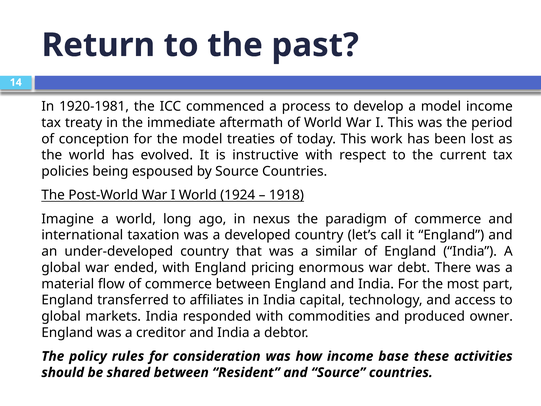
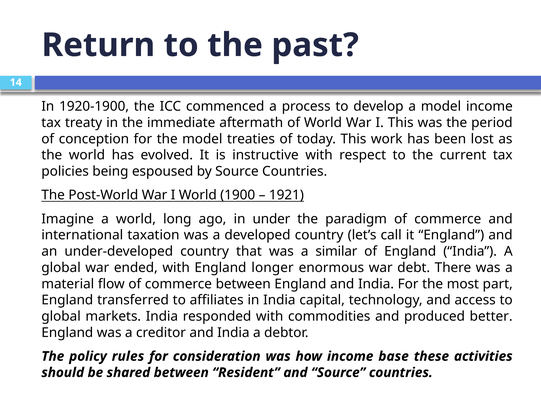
1920-1981: 1920-1981 -> 1920-1900 (94, 106)
1924: 1924 -> 1900 (238, 195)
1918: 1918 -> 1921 (286, 195)
nexus: nexus -> under (271, 219)
pricing: pricing -> longer (273, 267)
owner: owner -> better (491, 316)
